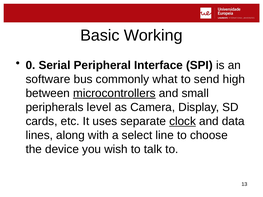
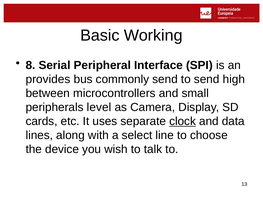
0: 0 -> 8 (31, 65)
software: software -> provides (48, 79)
commonly what: what -> send (165, 79)
microcontrollers underline: present -> none (114, 93)
